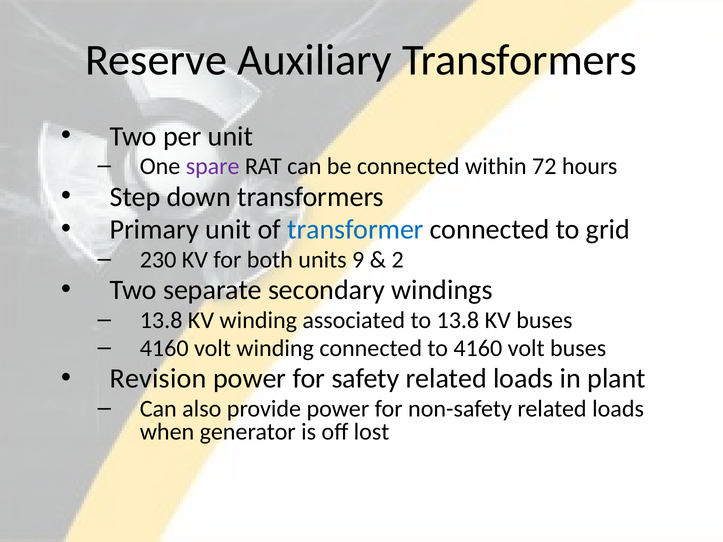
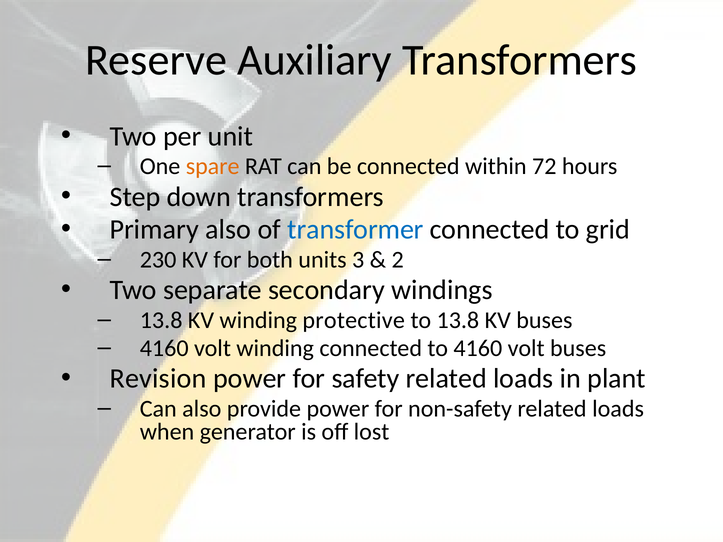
spare colour: purple -> orange (213, 166)
Primary unit: unit -> also (228, 230)
9: 9 -> 3 (358, 260)
associated: associated -> protective (354, 320)
